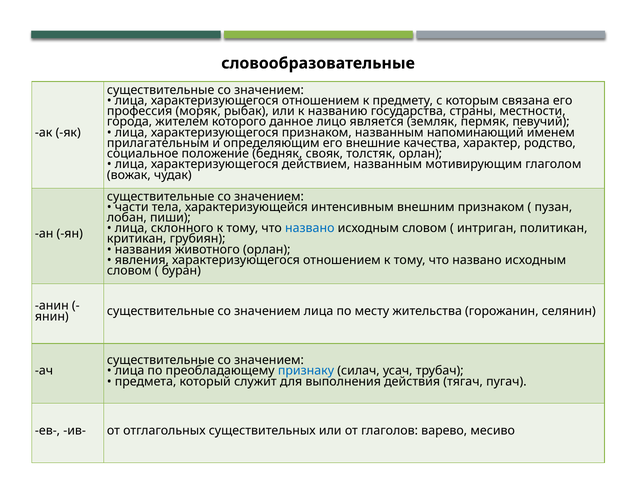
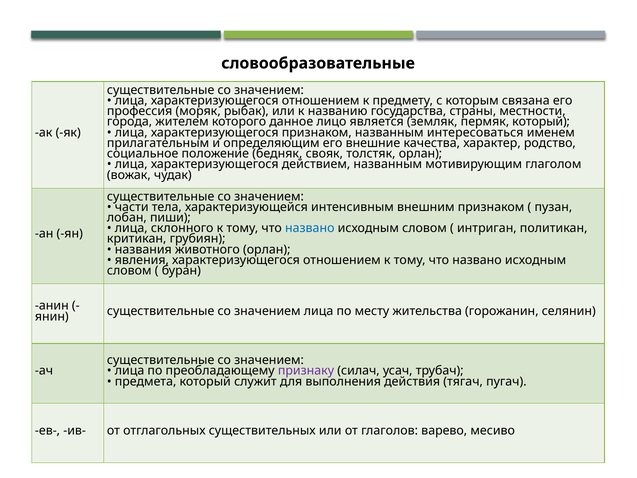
пермяк певучий: певучий -> который (541, 122)
напоминающий: напоминающий -> интересоваться (475, 132)
признаку colour: blue -> purple (306, 371)
